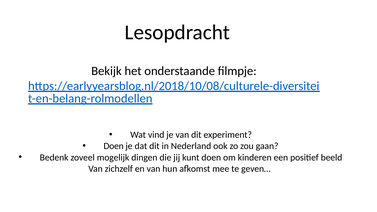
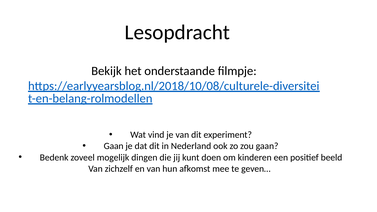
Doen: Doen -> Gaan (114, 146)
